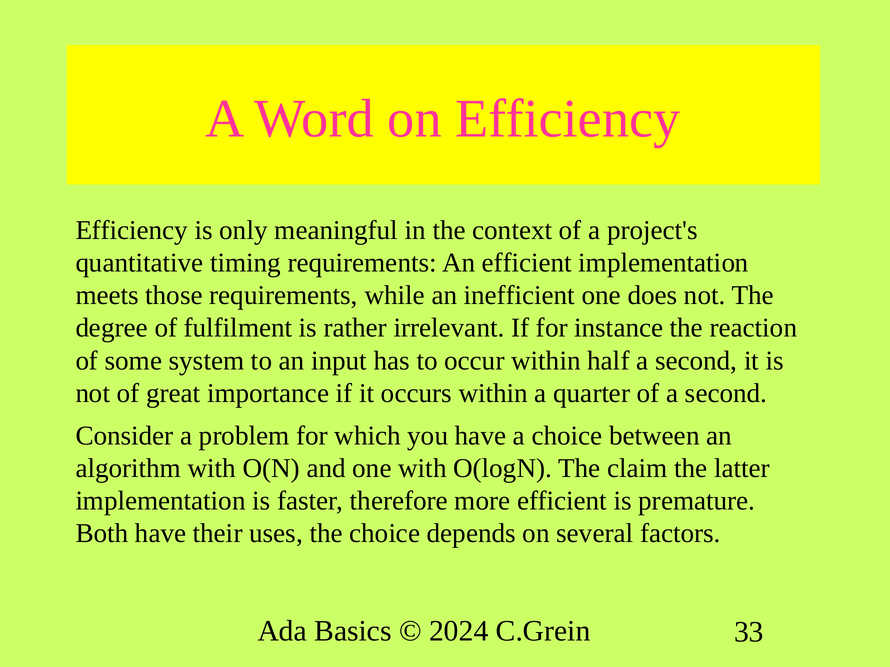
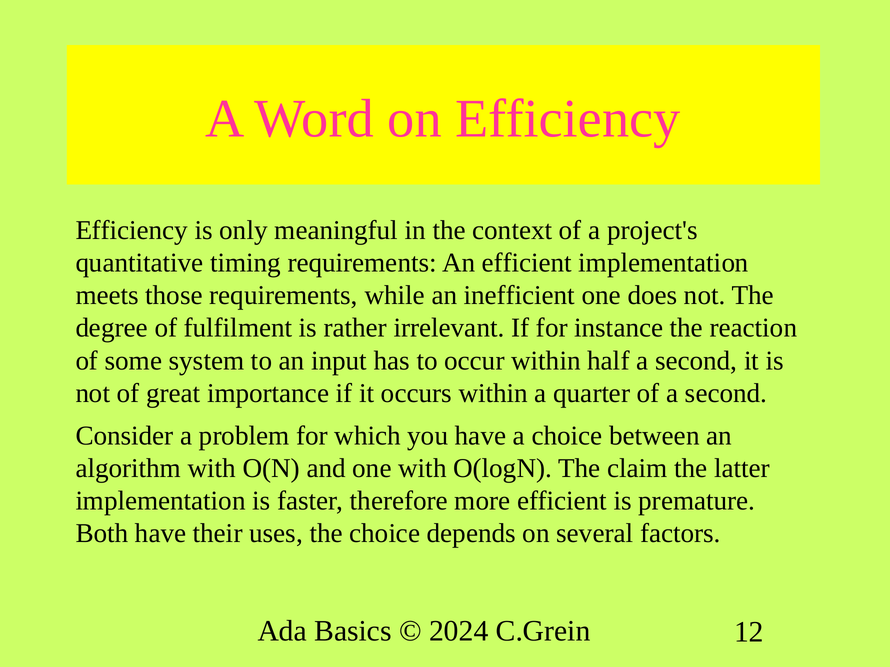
33: 33 -> 12 (749, 633)
